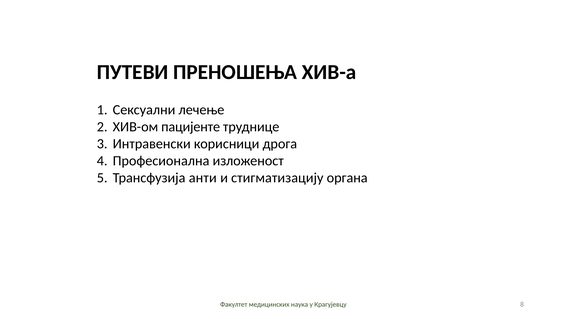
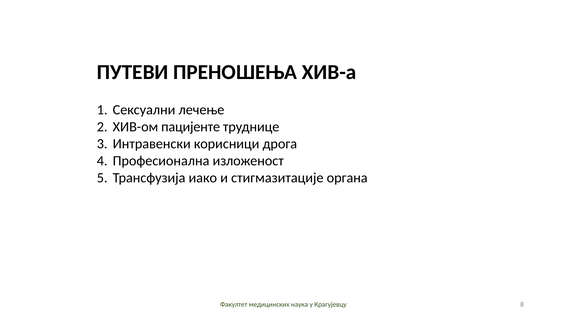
анти: анти -> иако (203, 178)
стигматизацију: стигматизацију -> стигмазитације (277, 178)
